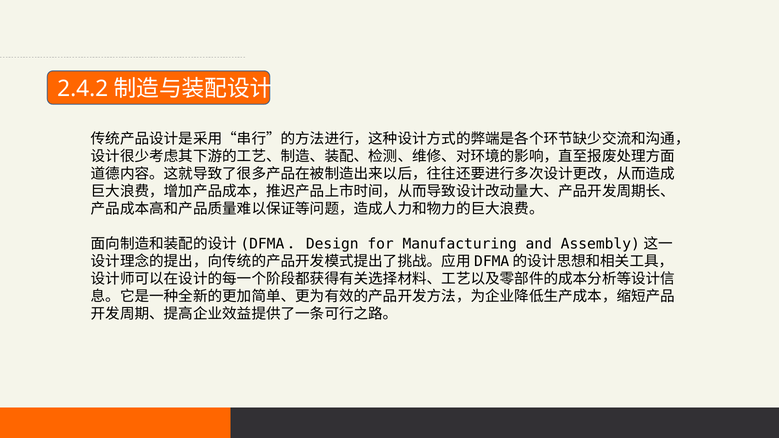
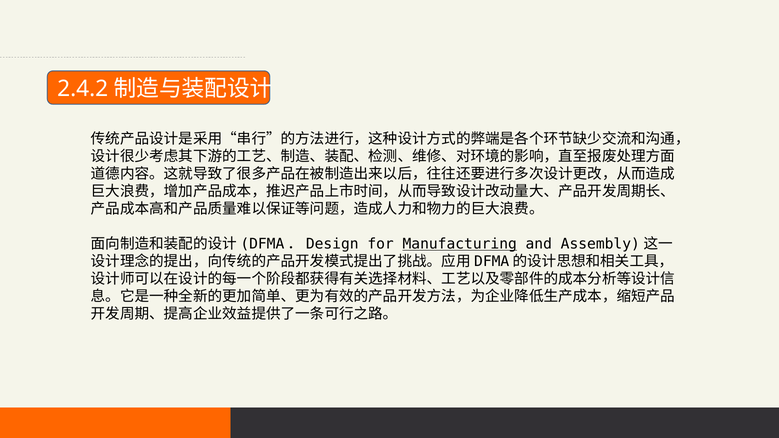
Manufacturing underline: none -> present (460, 244)
